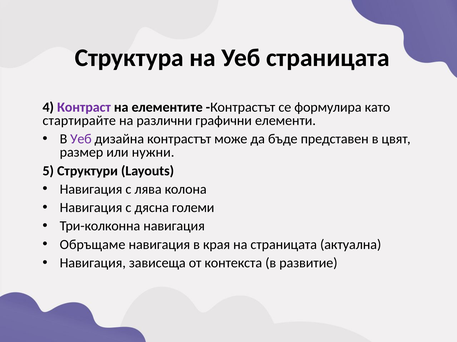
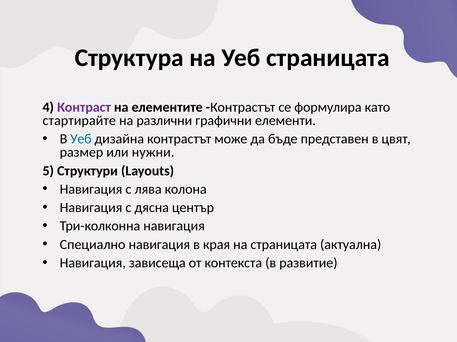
Уеб colour: purple -> blue (81, 139)
големи: големи -> център (193, 208)
Обръщаме: Обръщаме -> Специално (93, 245)
